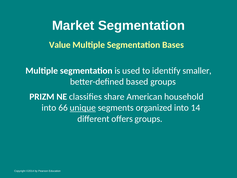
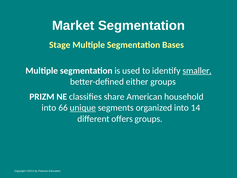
Value: Value -> Stage (60, 45)
smaller underline: none -> present (197, 71)
based: based -> either (137, 82)
